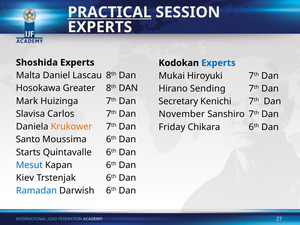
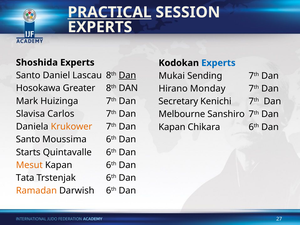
Malta: Malta -> Santo (28, 75)
Dan underline: none -> present (127, 75)
Hiroyuki: Hiroyuki -> Sending (205, 76)
Sending: Sending -> Monday (208, 89)
November: November -> Melbourne (182, 114)
Friday: Friday -> Kapan (172, 127)
Mesut colour: blue -> orange (29, 165)
Kiev: Kiev -> Tata (25, 178)
Ramadan colour: blue -> orange (36, 191)
